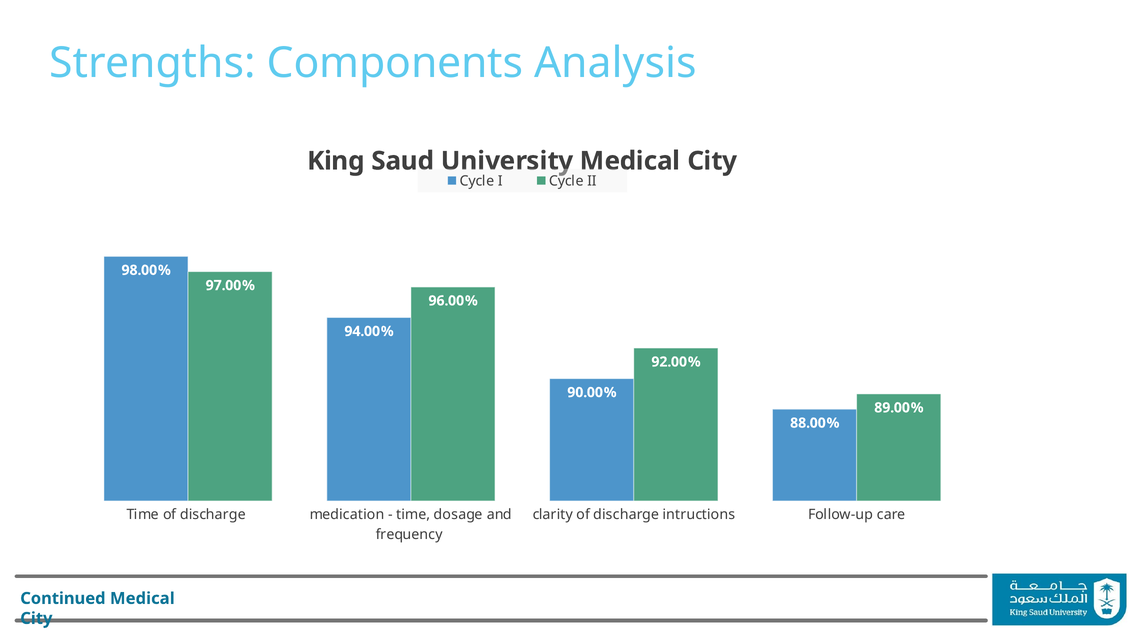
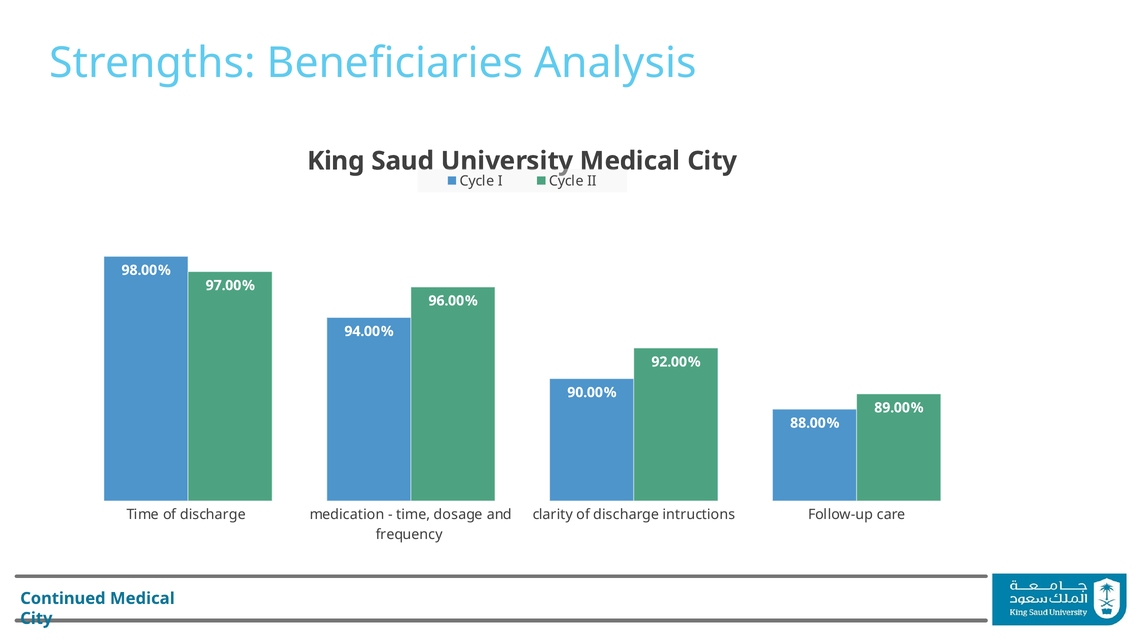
Components: Components -> Beneficiaries (395, 63)
